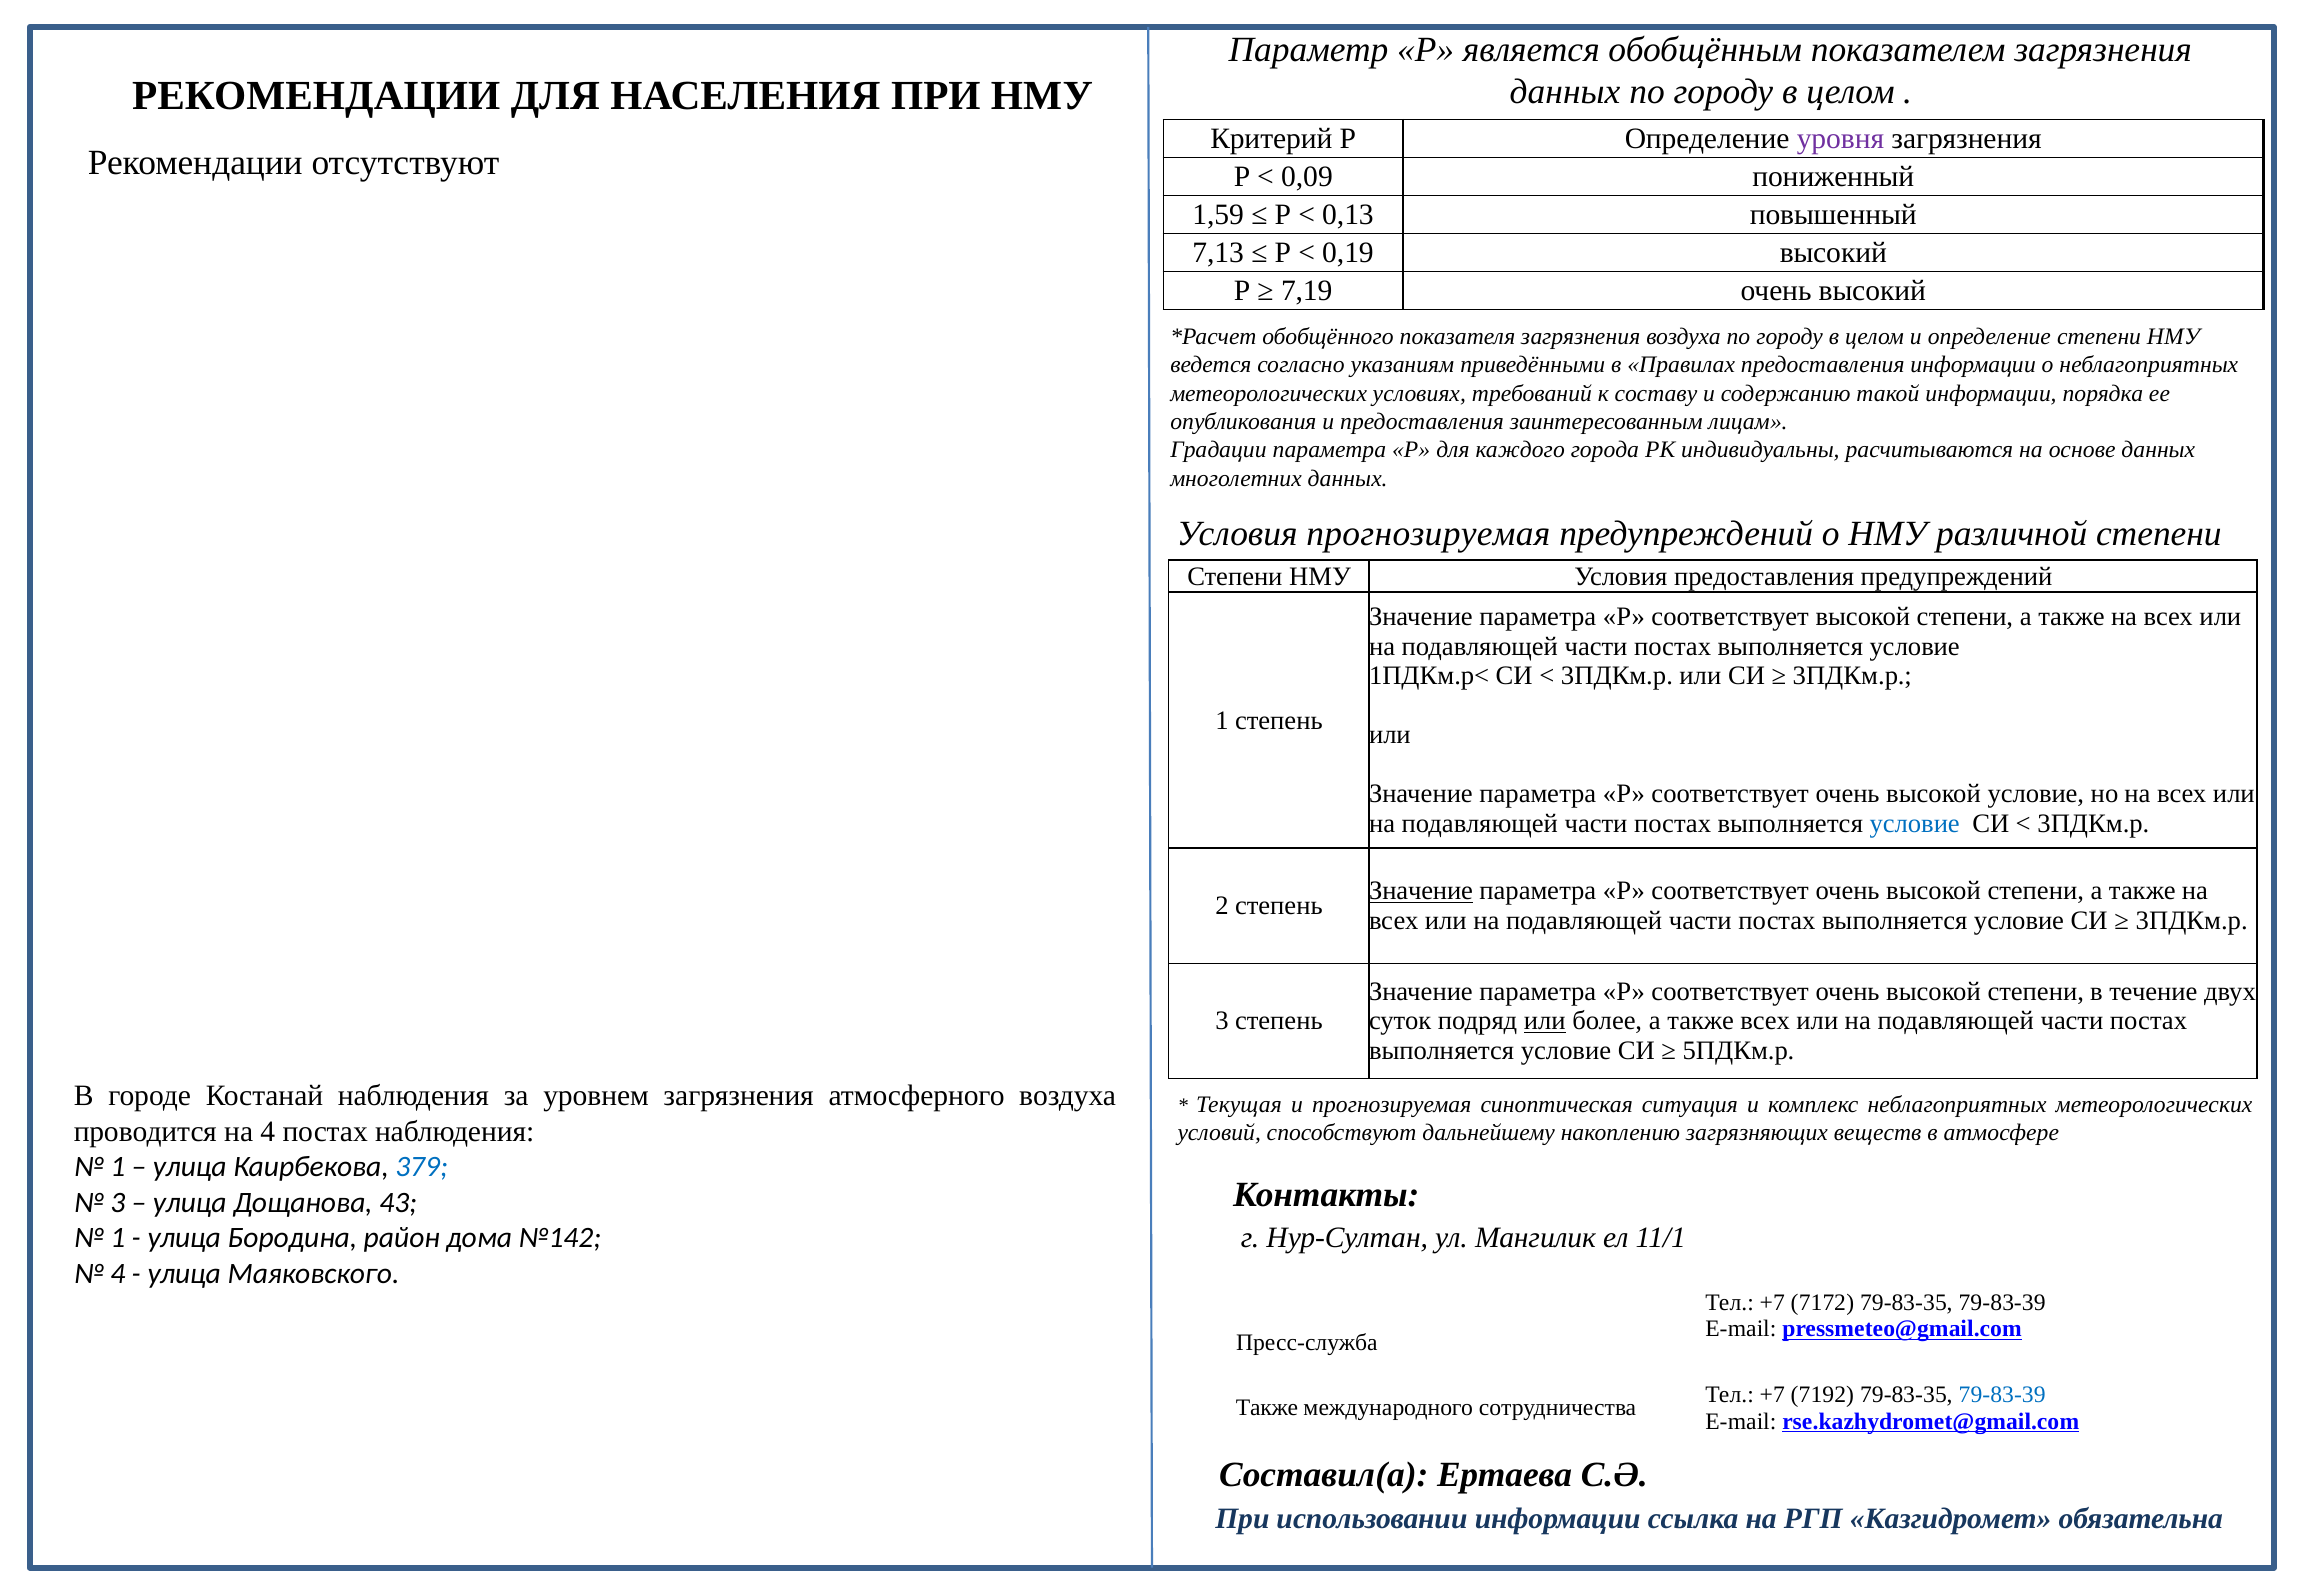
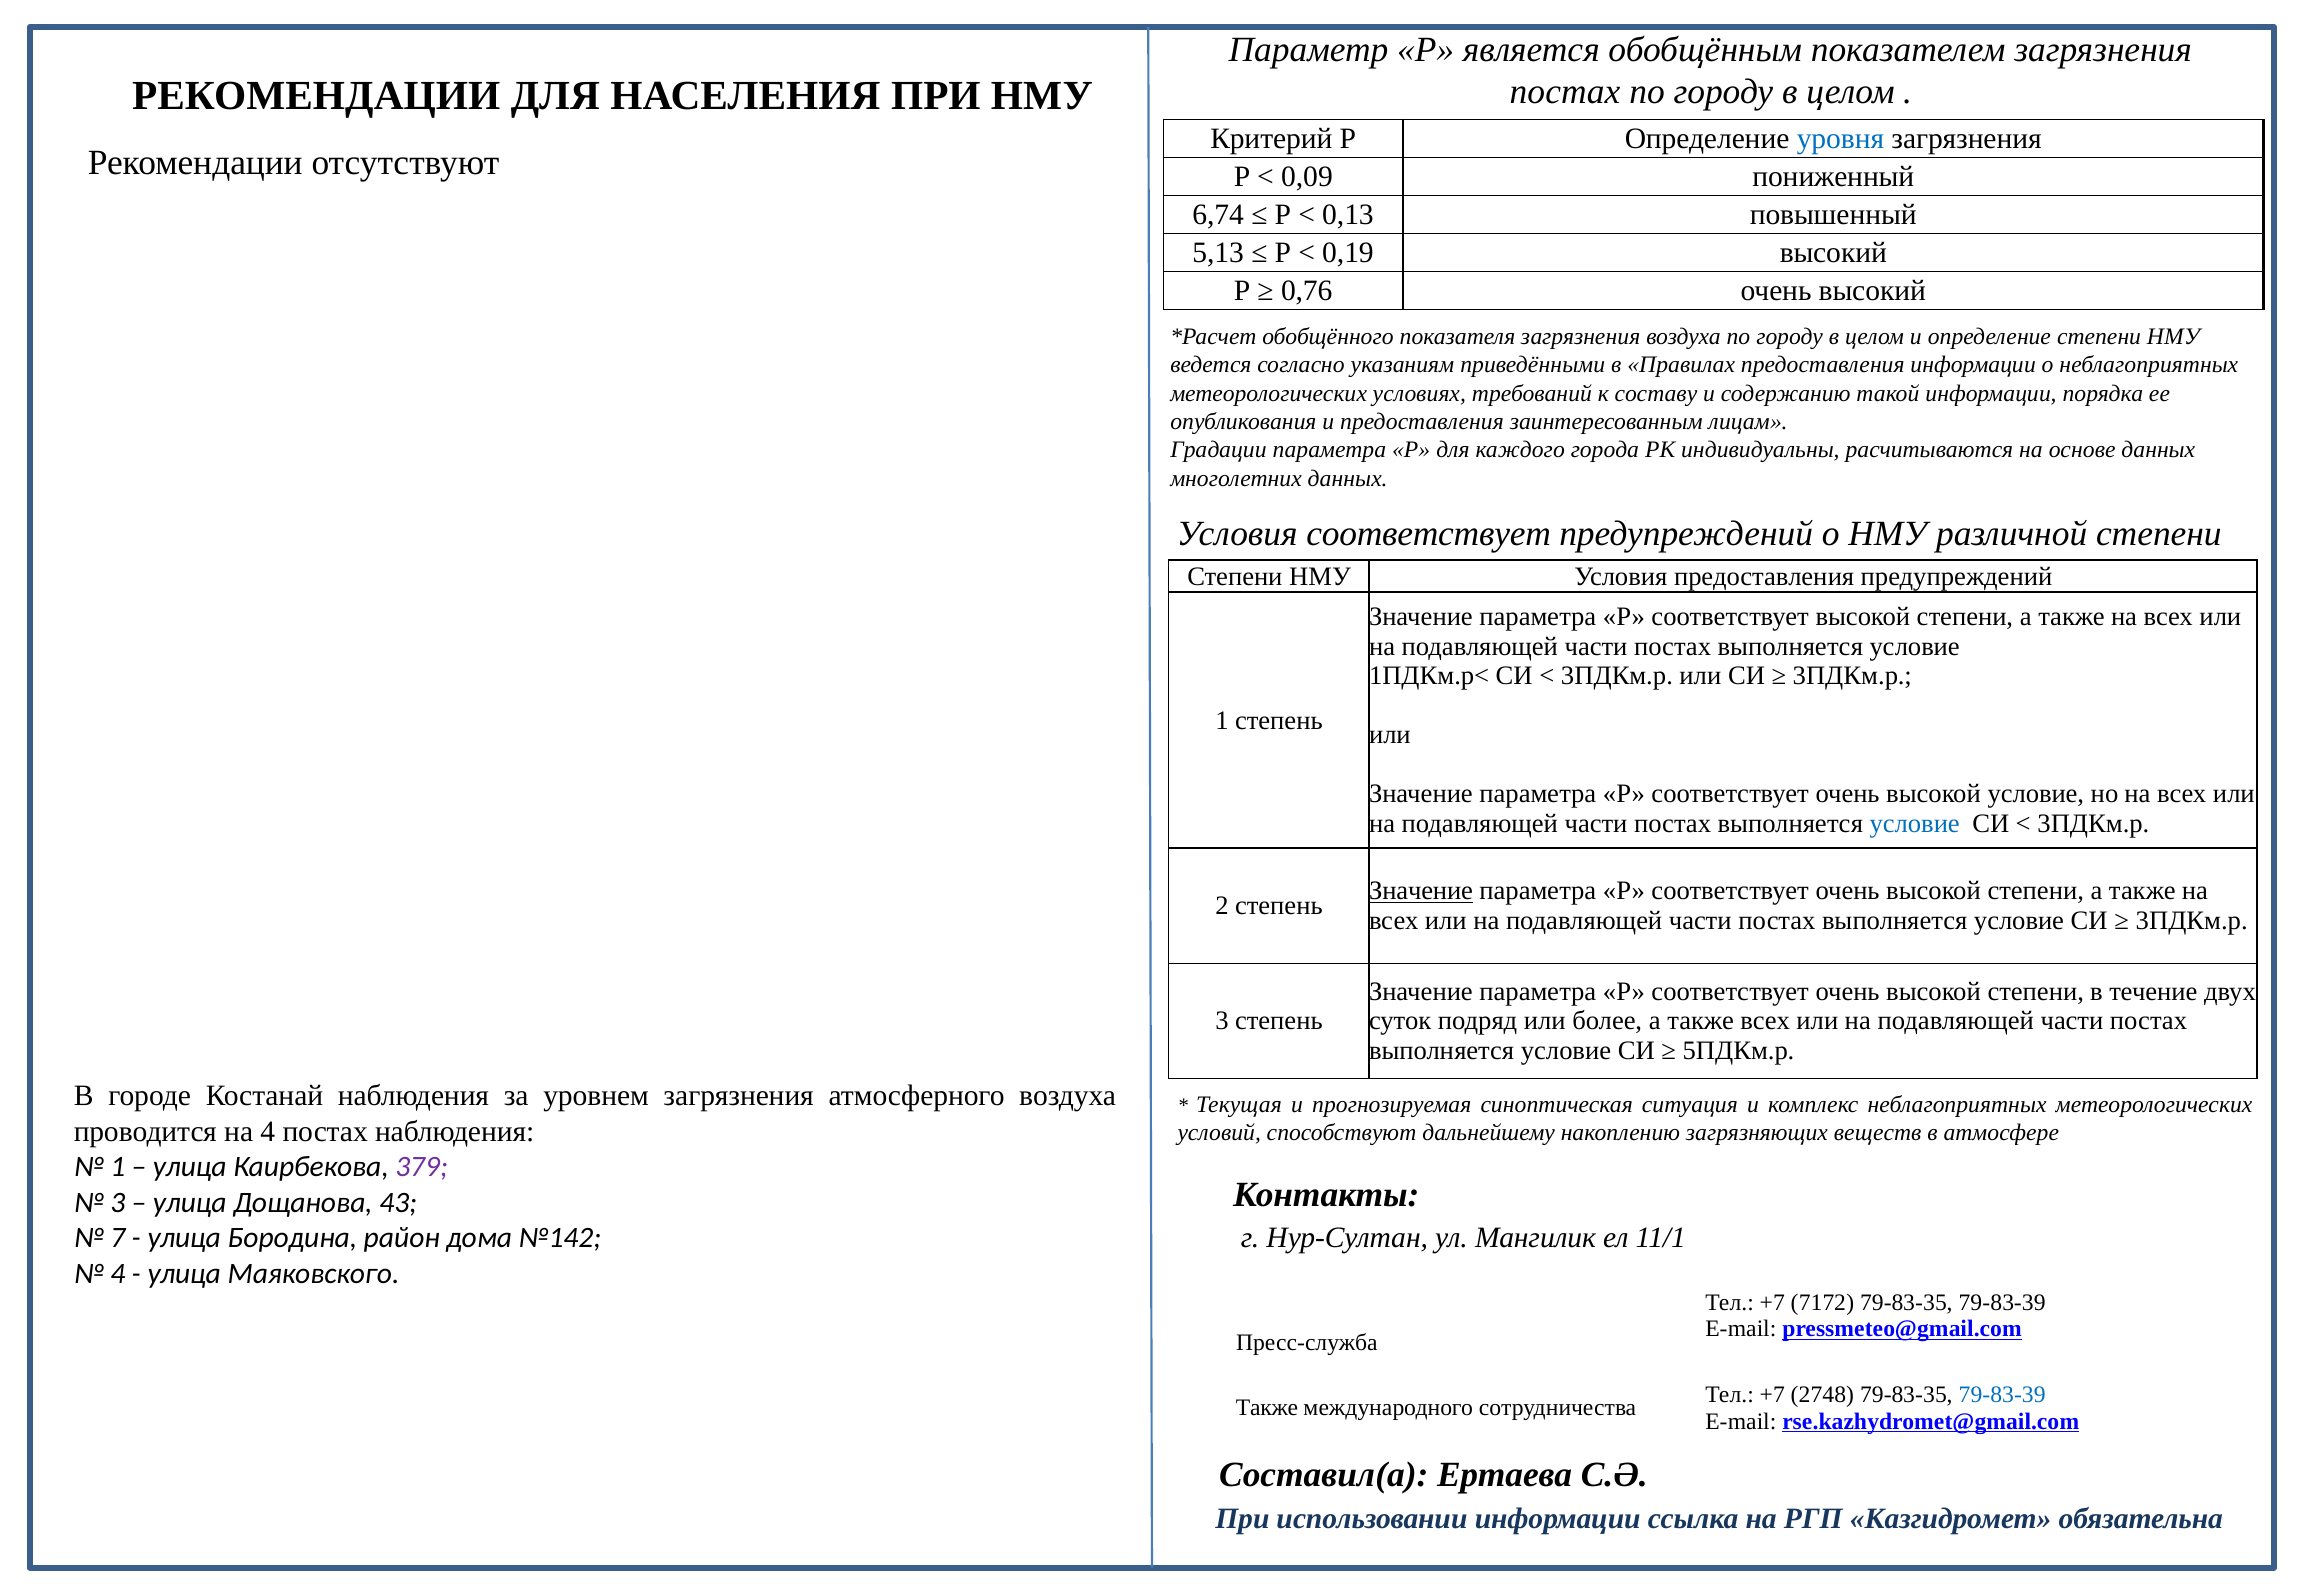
данных: данных -> постах (1565, 92)
уровня colour: purple -> blue (1840, 138)
1,59: 1,59 -> 6,74 (1218, 214)
7,13: 7,13 -> 5,13 (1218, 252)
7,19: 7,19 -> 0,76 (1307, 290)
Условия прогнозируемая: прогнозируемая -> соответствует (1429, 534)
или underline: present -> none (1545, 1021)
379 colour: blue -> purple (422, 1167)
1: 1 -> 7 (118, 1238)
7192: 7192 -> 2748 (1822, 1395)
